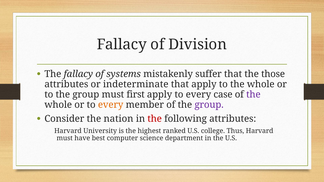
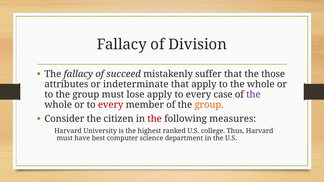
systems: systems -> succeed (124, 74)
first: first -> lose (136, 95)
every colour: orange -> red (111, 105)
group colour: purple -> orange (209, 105)
nation: nation -> citizen (119, 119)
following attributes: attributes -> measures (233, 119)
